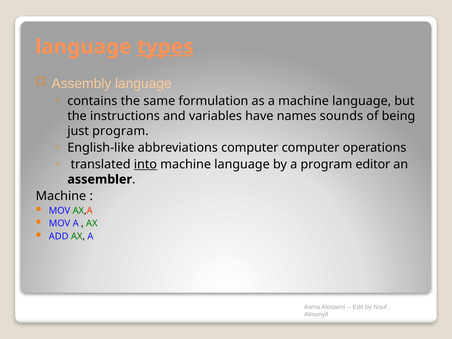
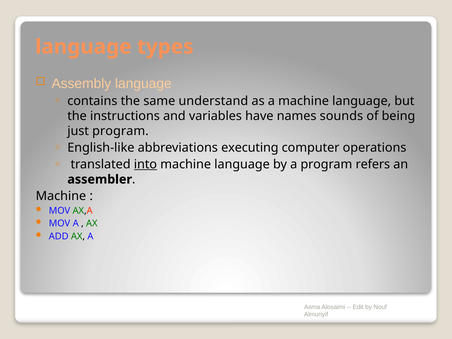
types underline: present -> none (165, 47)
formulation: formulation -> understand (213, 101)
abbreviations computer: computer -> executing (250, 148)
editor: editor -> refers (373, 164)
